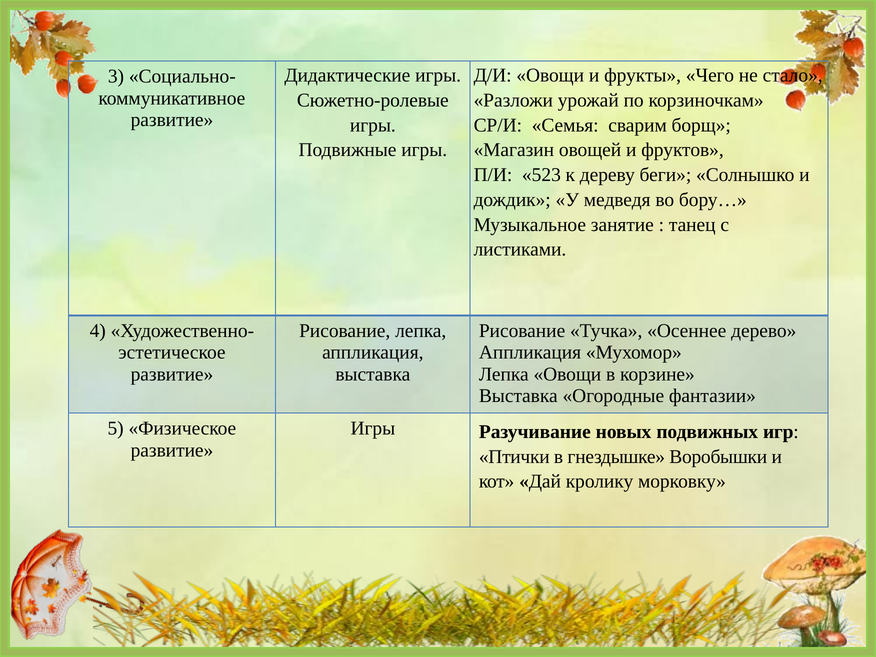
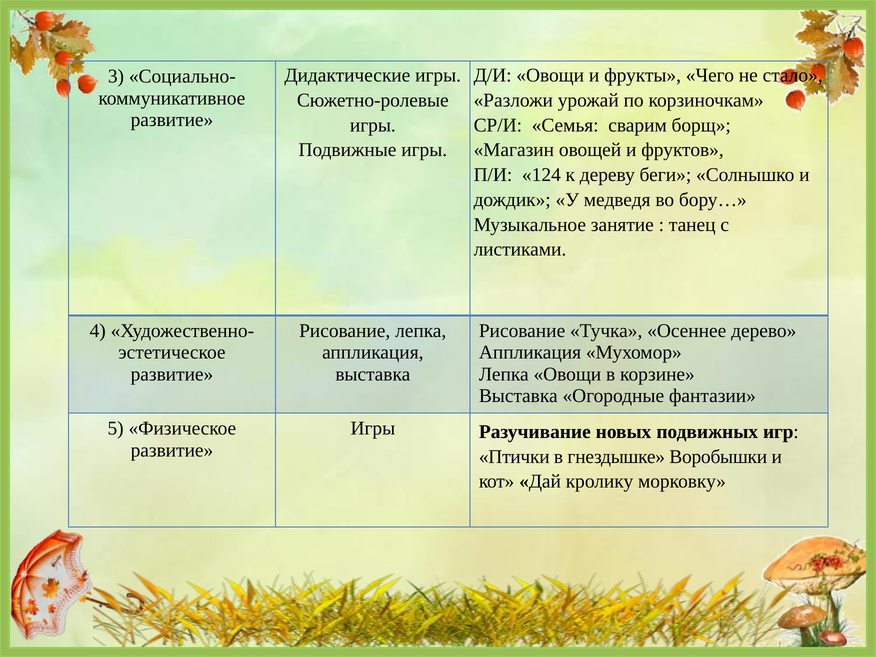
523: 523 -> 124 (541, 175)
